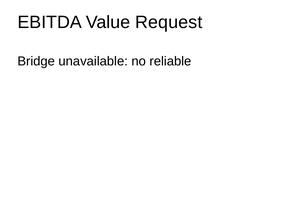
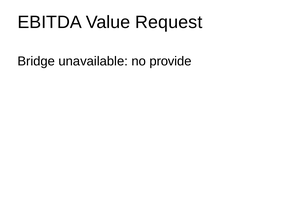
reliable: reliable -> provide (170, 61)
